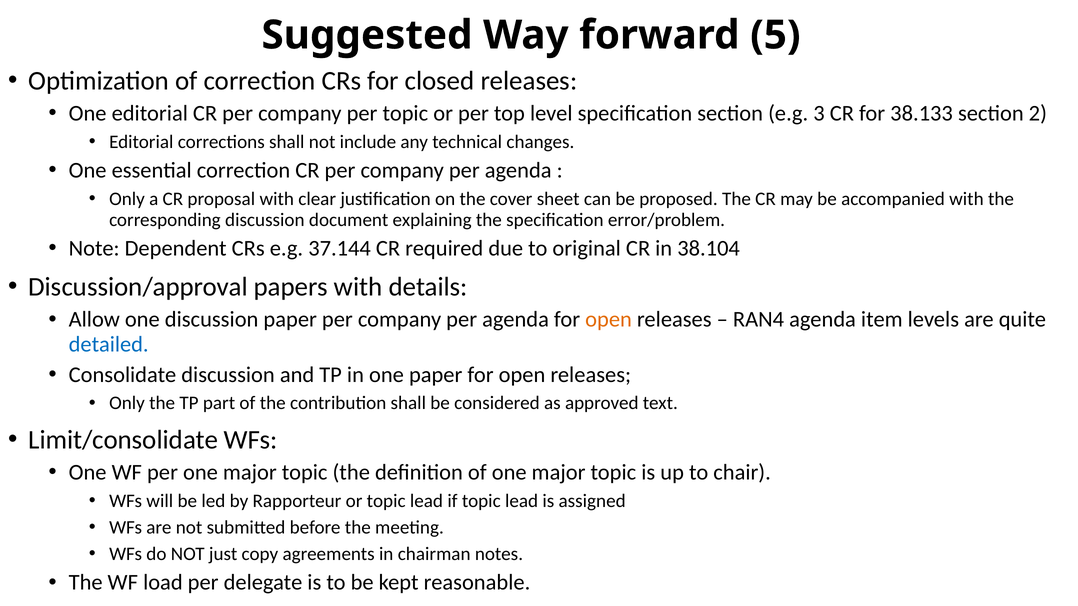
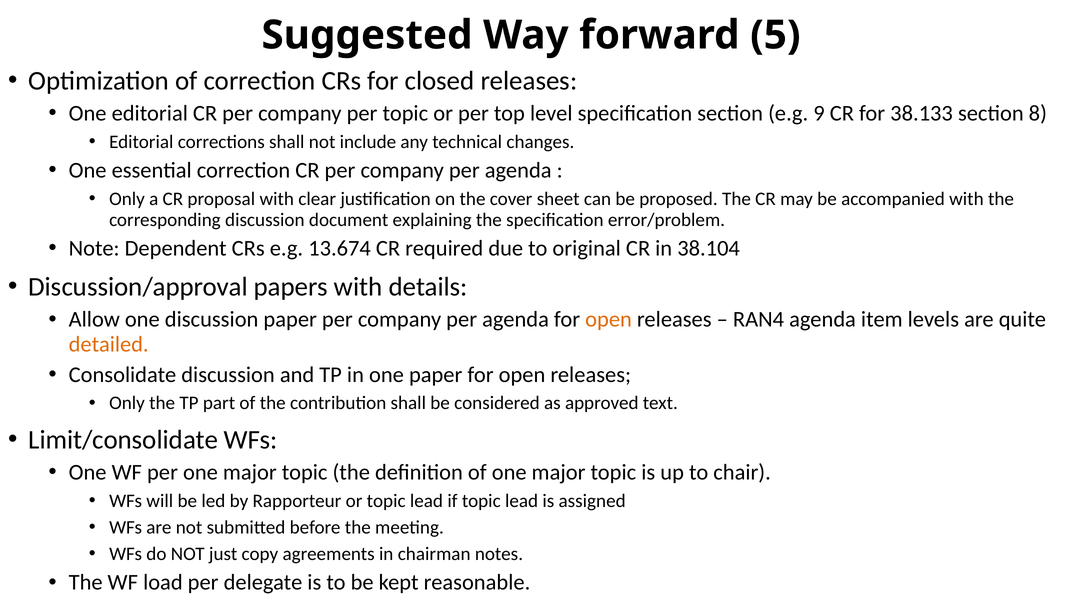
3: 3 -> 9 (819, 114)
2: 2 -> 8 (1038, 114)
37.144: 37.144 -> 13.674 (340, 249)
detailed colour: blue -> orange (109, 345)
